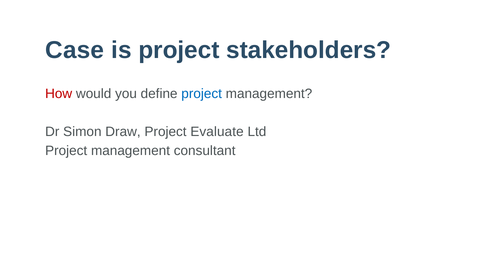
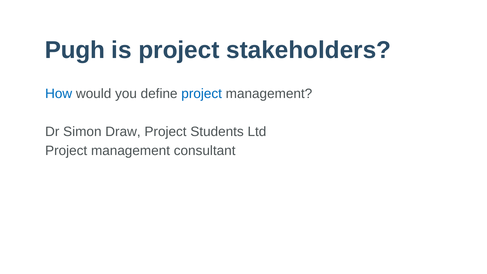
Case: Case -> Pugh (75, 50)
How colour: red -> blue (59, 94)
Evaluate: Evaluate -> Students (217, 132)
